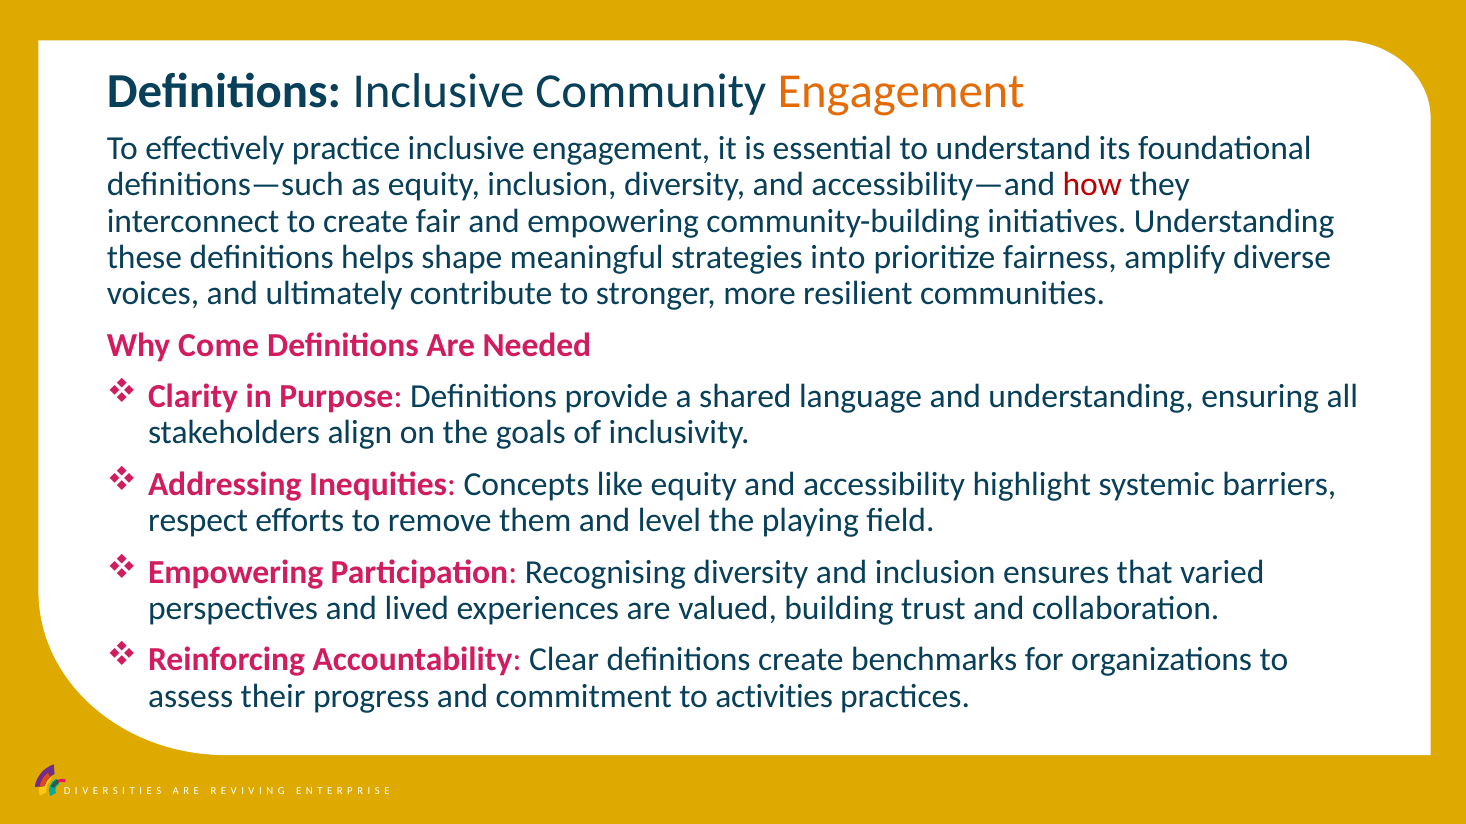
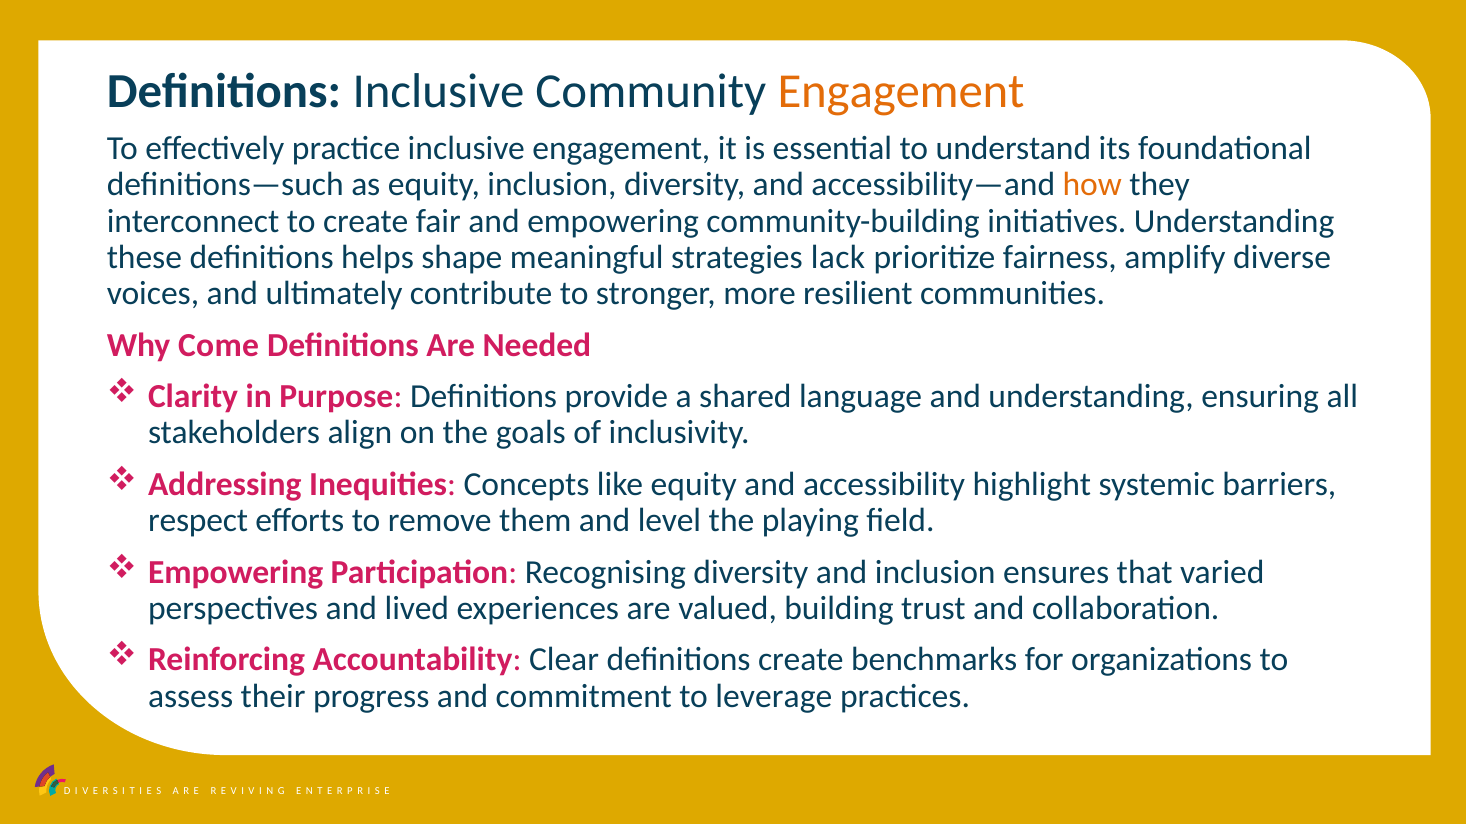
how colour: red -> orange (1092, 185)
into: into -> lack (838, 257)
activities: activities -> leverage (774, 697)
